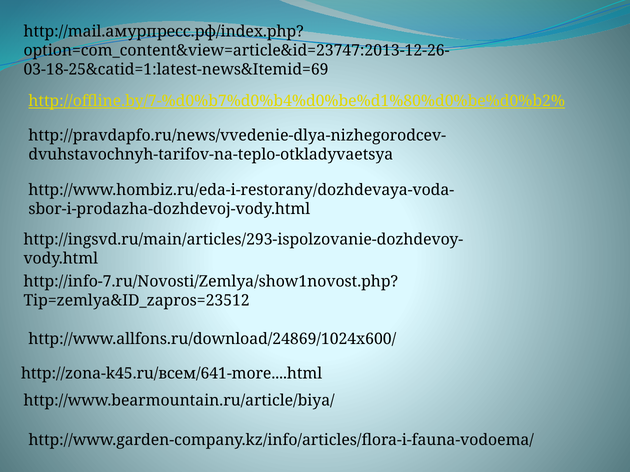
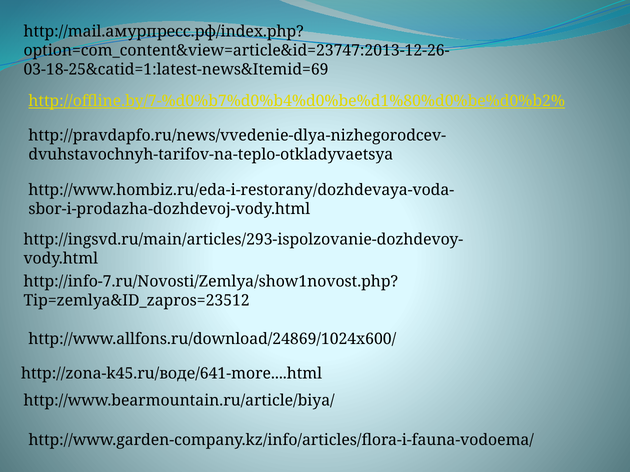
http://zona-k45.ru/всем/641-more....html: http://zona-k45.ru/всем/641-more....html -> http://zona-k45.ru/воде/641-more....html (172, 374)
